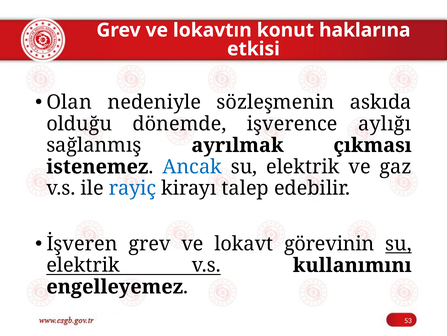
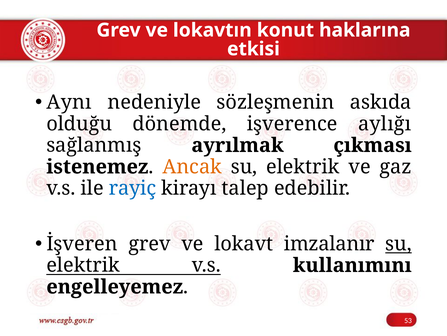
Olan: Olan -> Aynı (69, 102)
Ancak colour: blue -> orange (192, 167)
görevinin: görevinin -> imzalanır (329, 243)
